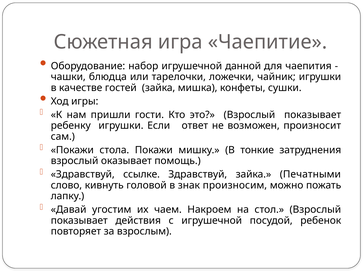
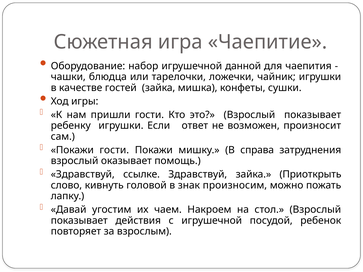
Покажи стола: стола -> гости (114, 150)
тонкие: тонкие -> справа (257, 150)
Печатными: Печатными -> Приоткрыть (310, 175)
